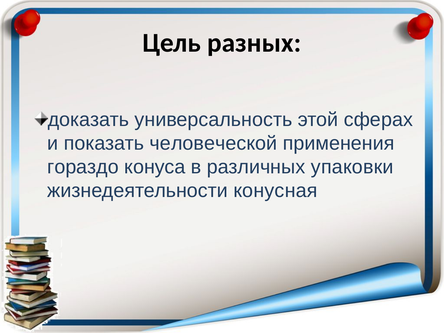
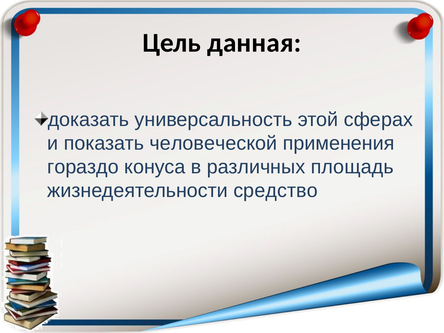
разных: разных -> данная (254, 43)
упаковки: упаковки -> площадь (352, 167)
конусная: конусная -> средство (276, 191)
